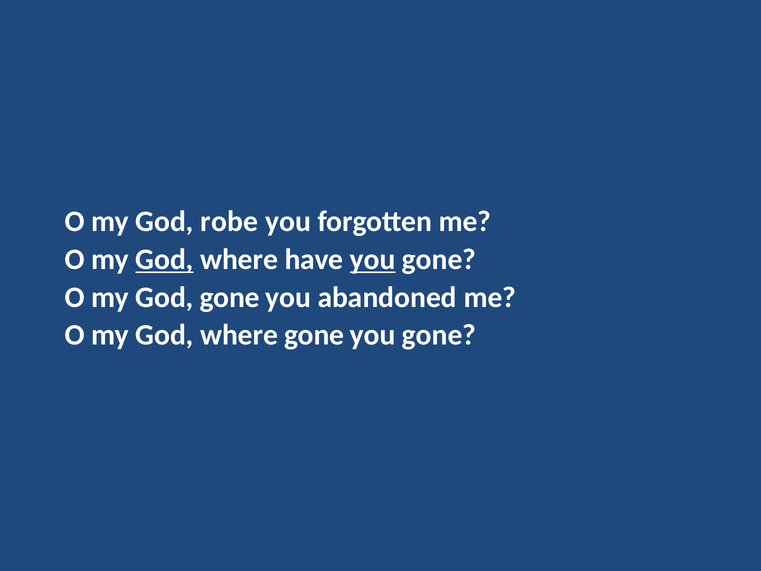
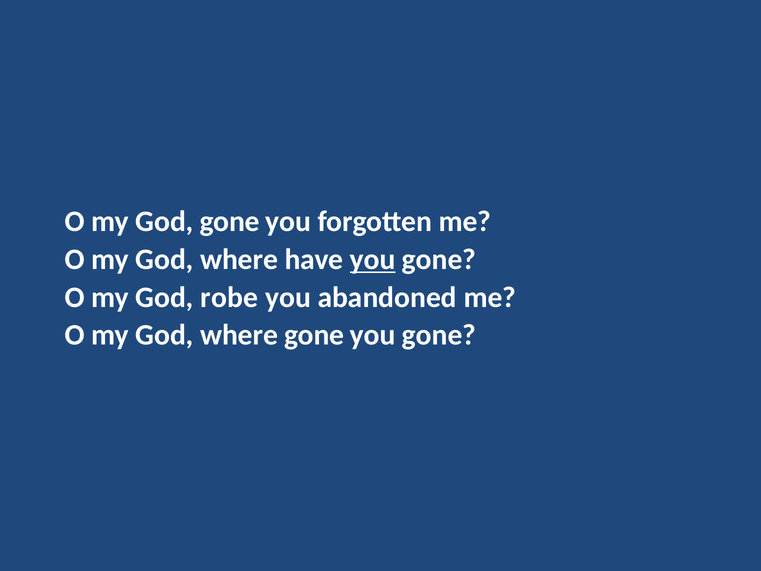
God robe: robe -> gone (230, 221)
God underline: present -> none (164, 259)
God gone: gone -> robe (229, 297)
